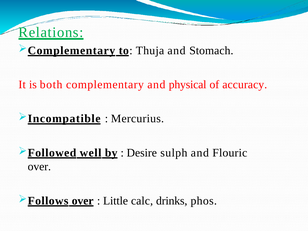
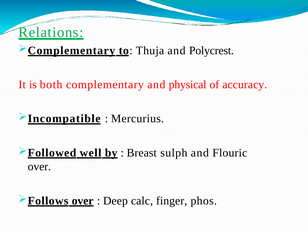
Stomach: Stomach -> Polycrest (211, 50)
Desire: Desire -> Breast (142, 153)
Little: Little -> Deep (115, 201)
drinks: drinks -> finger (172, 201)
